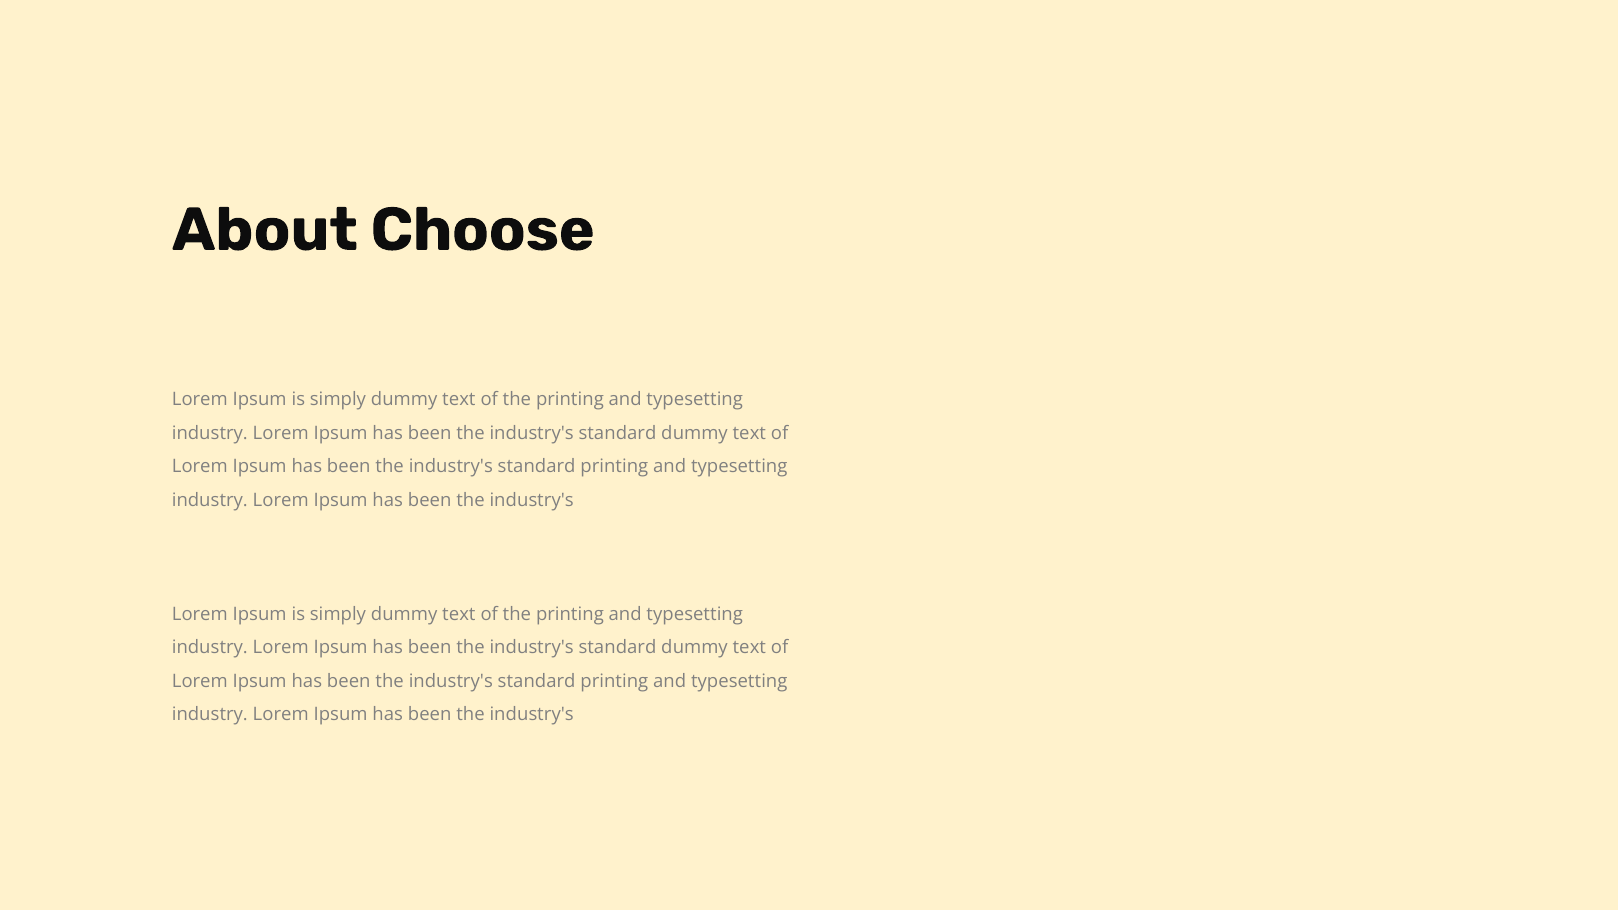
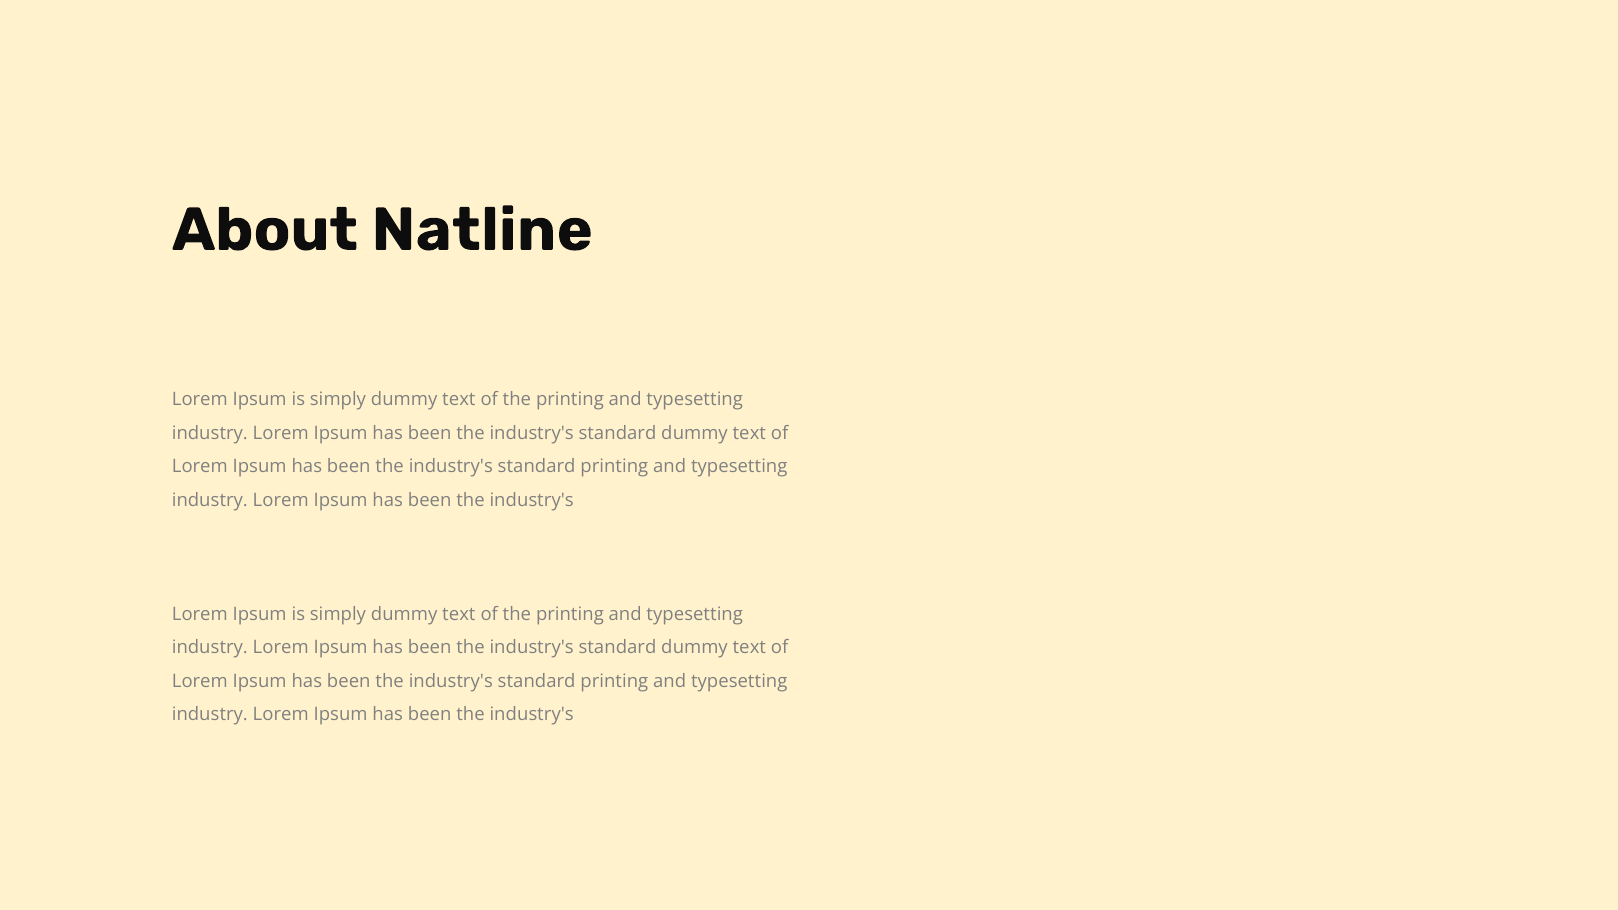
Choose: Choose -> Natline (482, 230)
